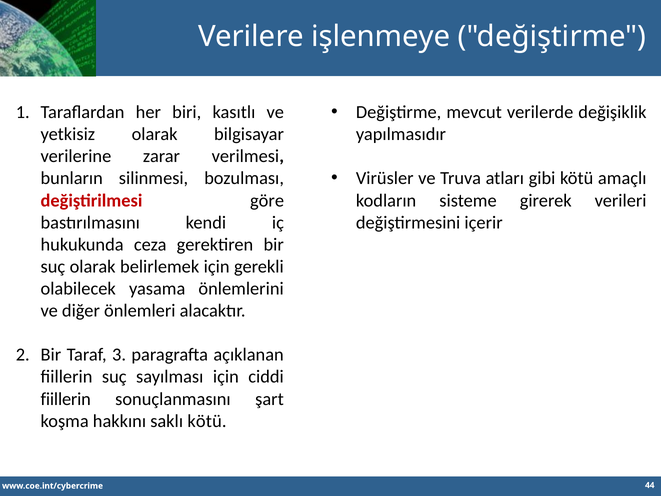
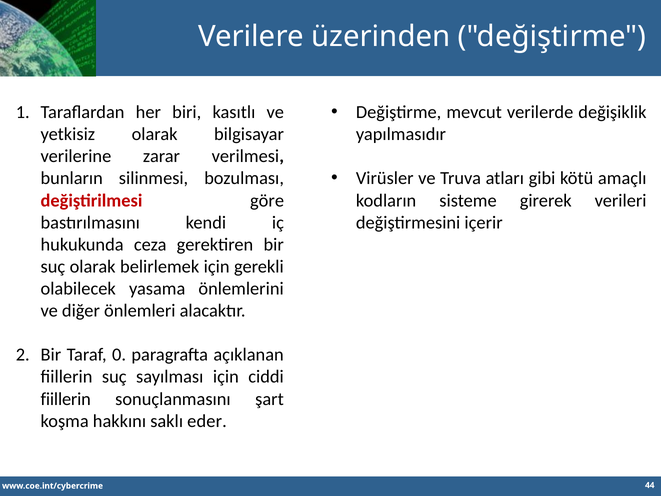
işlenmeye: işlenmeye -> üzerinden (381, 37)
3: 3 -> 0 (119, 355)
saklı kötü: kötü -> eder (207, 421)
